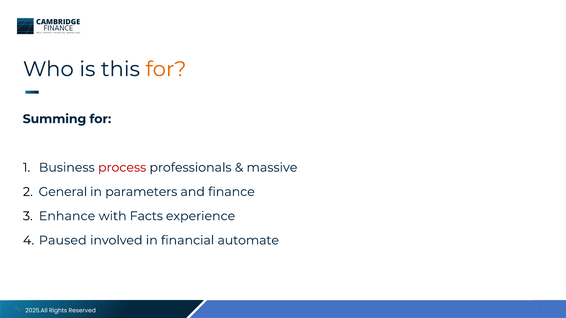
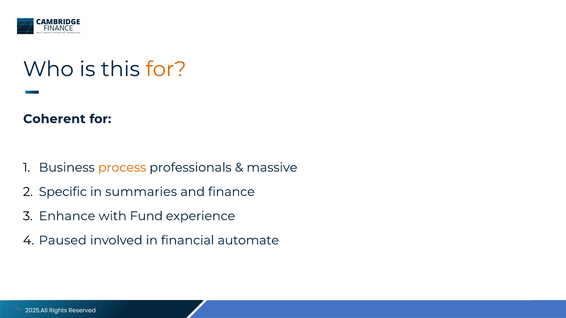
Summing: Summing -> Coherent (54, 119)
process colour: red -> orange (122, 168)
General: General -> Specific (63, 192)
parameters: parameters -> summaries (141, 192)
Facts: Facts -> Fund (146, 216)
